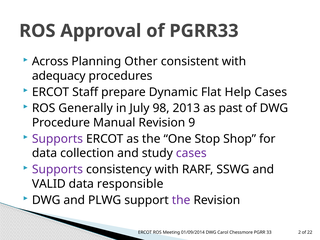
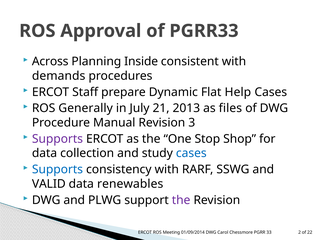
Other: Other -> Inside (141, 61)
adequacy: adequacy -> demands (59, 76)
98: 98 -> 21 (161, 108)
past: past -> files (230, 108)
9: 9 -> 3 (192, 123)
cases colour: purple -> blue (191, 153)
Supports colour: purple -> blue (57, 169)
responsible: responsible -> renewables (130, 184)
